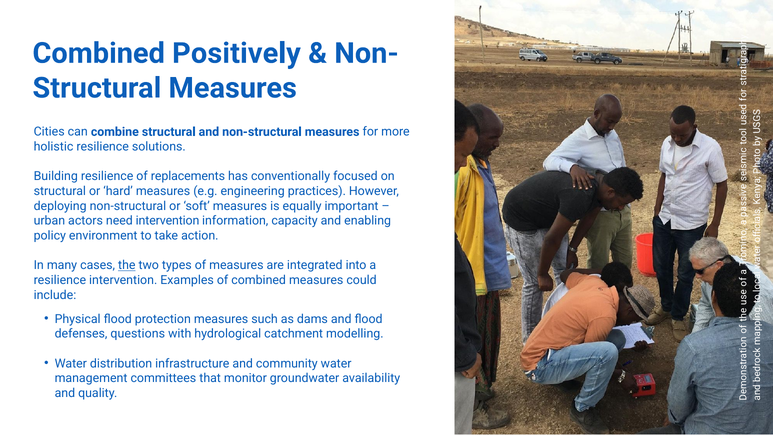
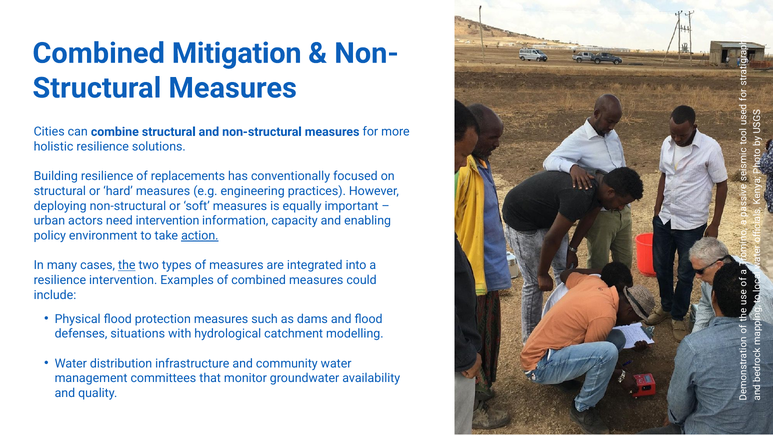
Positively: Positively -> Mitigation (237, 53)
action underline: none -> present (200, 236)
questions: questions -> situations (138, 334)
